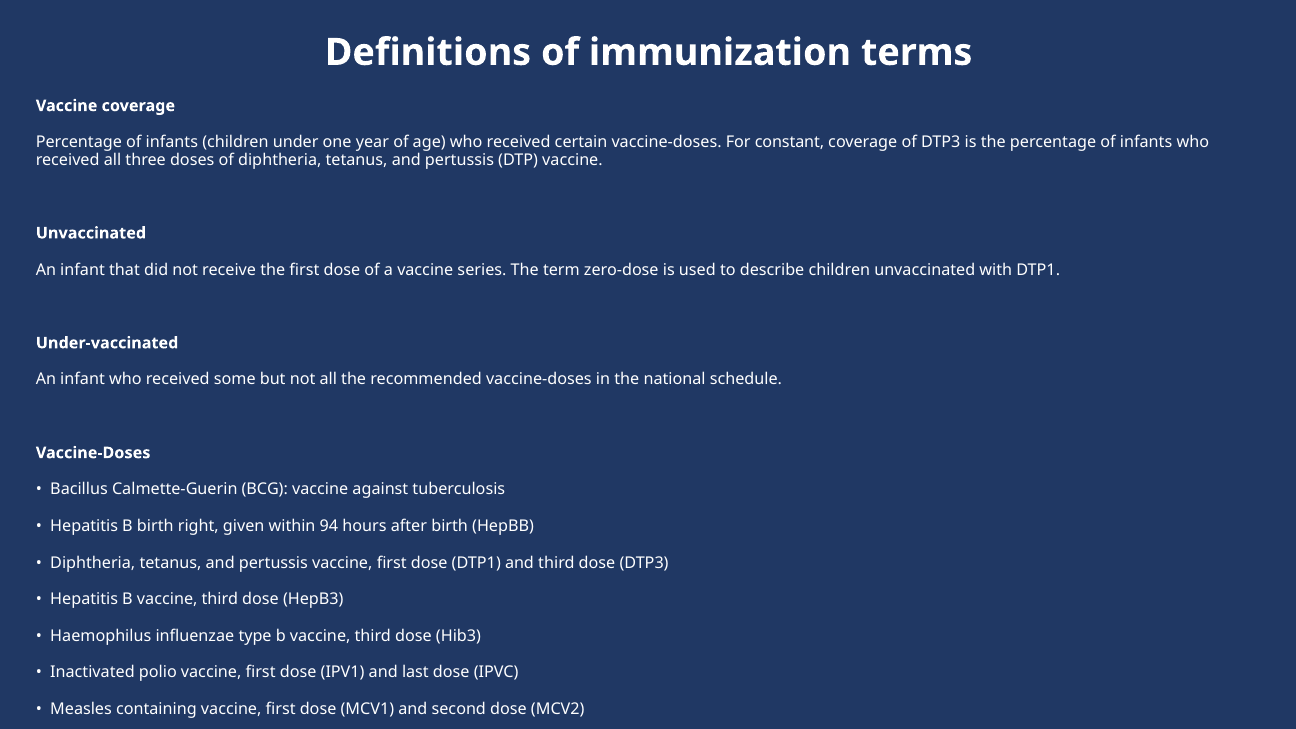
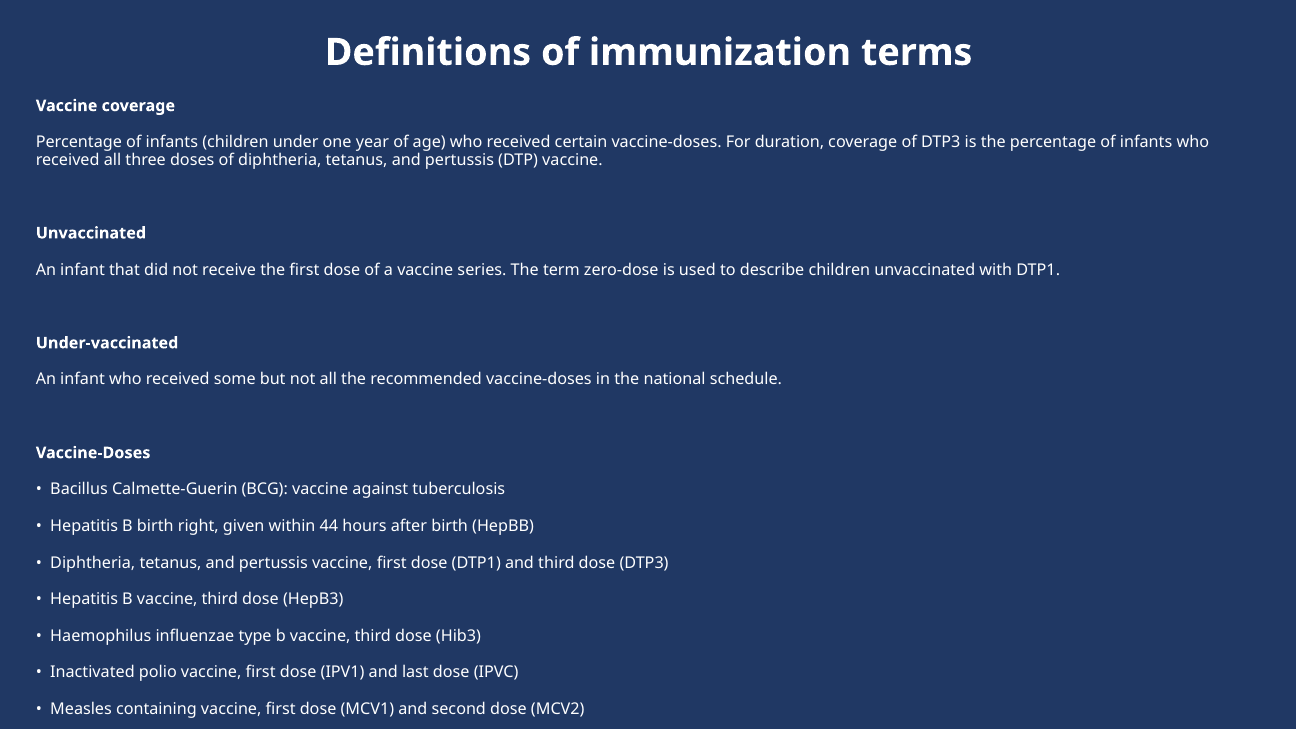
constant: constant -> duration (789, 142)
94: 94 -> 44 (329, 526)
